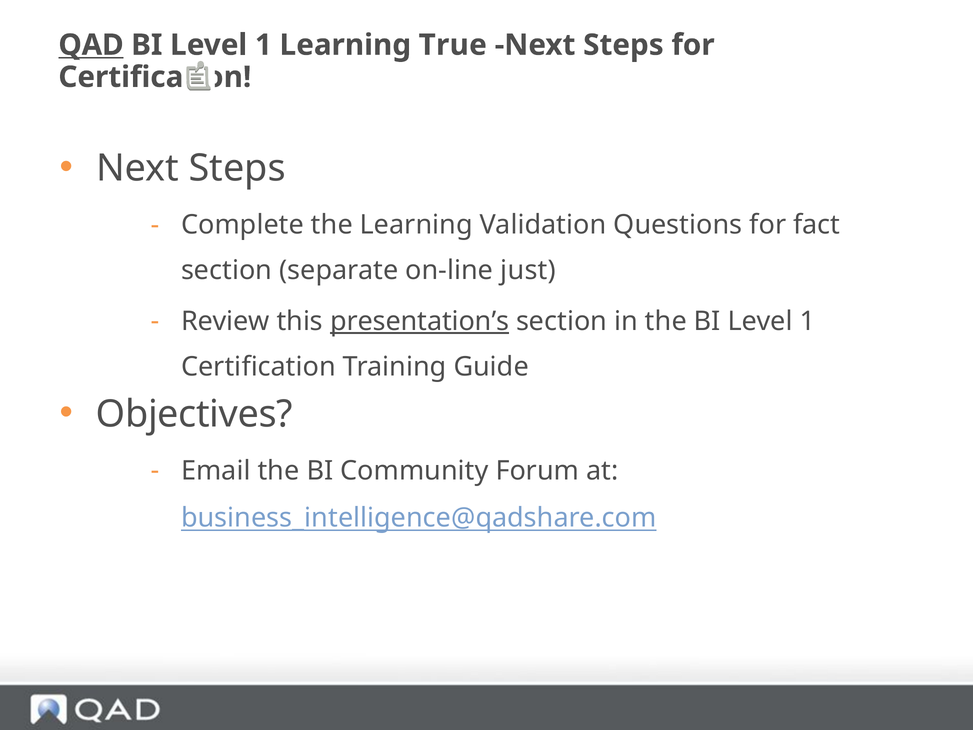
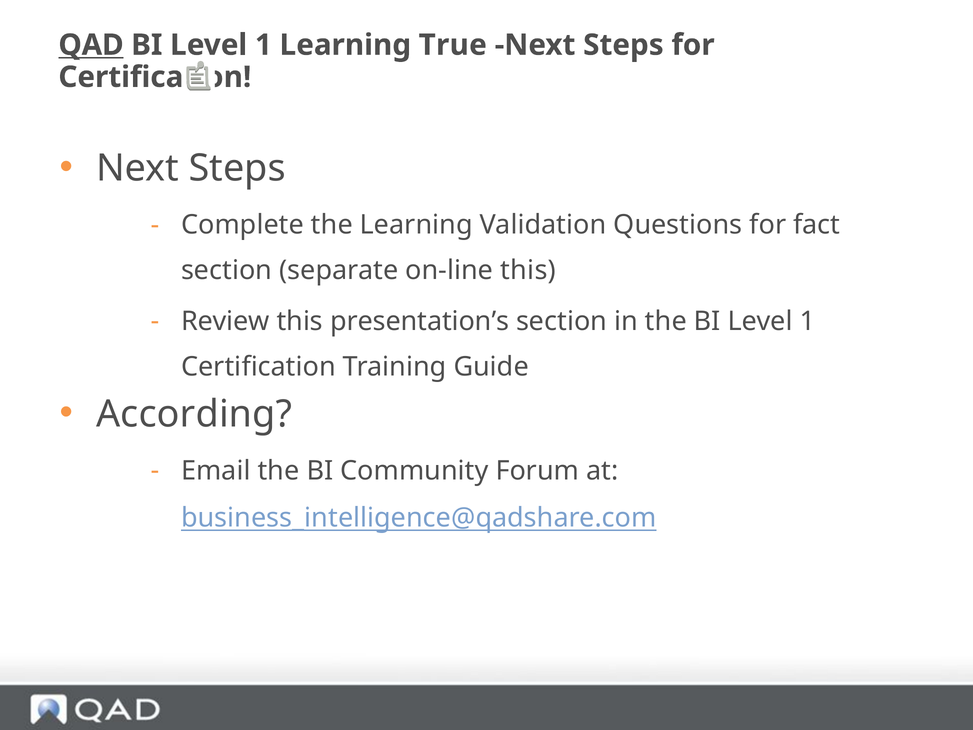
on-line just: just -> this (528, 270)
presentation’s underline: present -> none (420, 321)
Objectives: Objectives -> According (194, 414)
